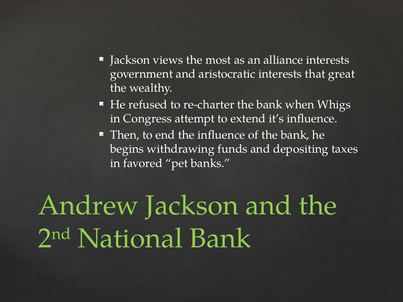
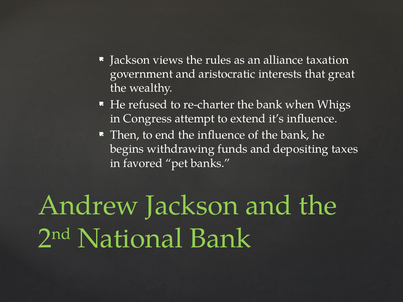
most: most -> rules (218, 60)
alliance interests: interests -> taxation (328, 60)
